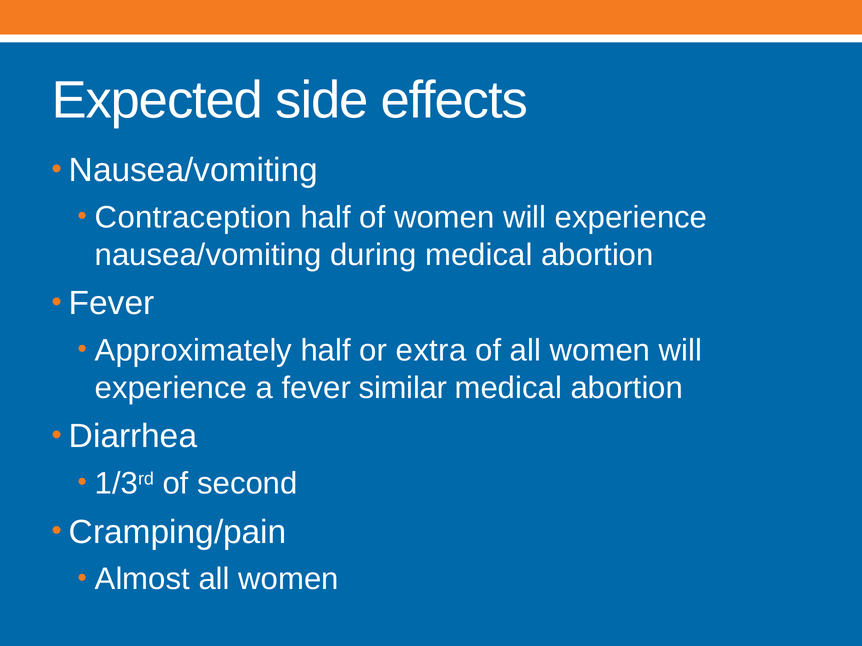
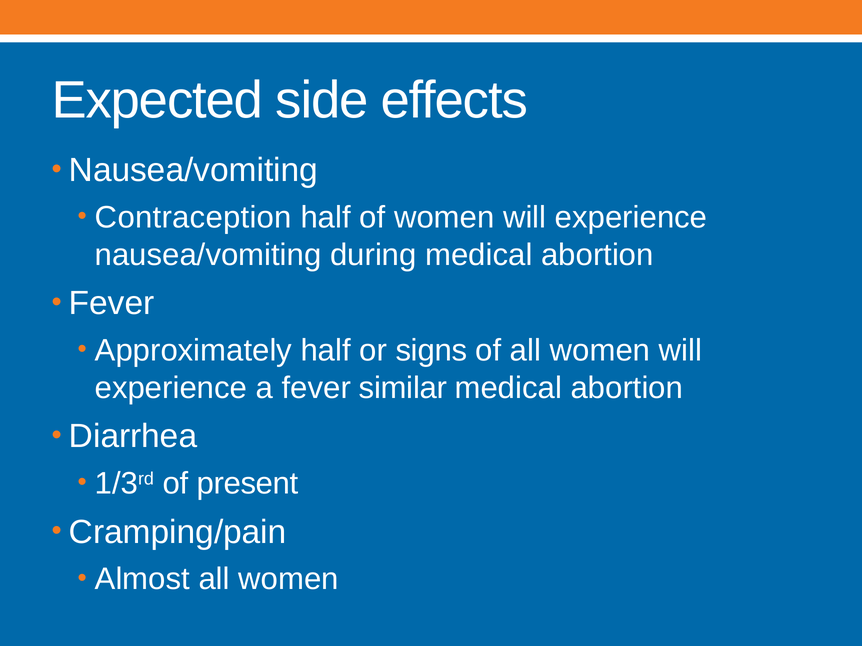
extra: extra -> signs (431, 351)
second: second -> present (248, 484)
